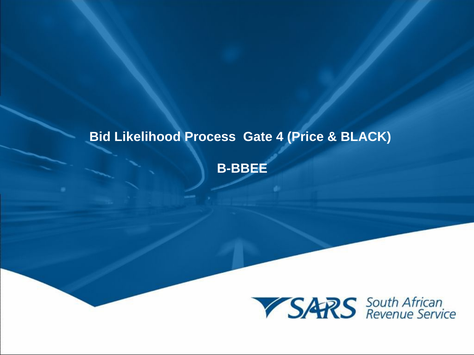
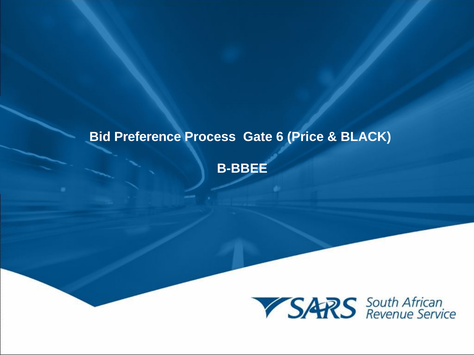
Likelihood: Likelihood -> Preference (148, 137)
4: 4 -> 6 (280, 137)
